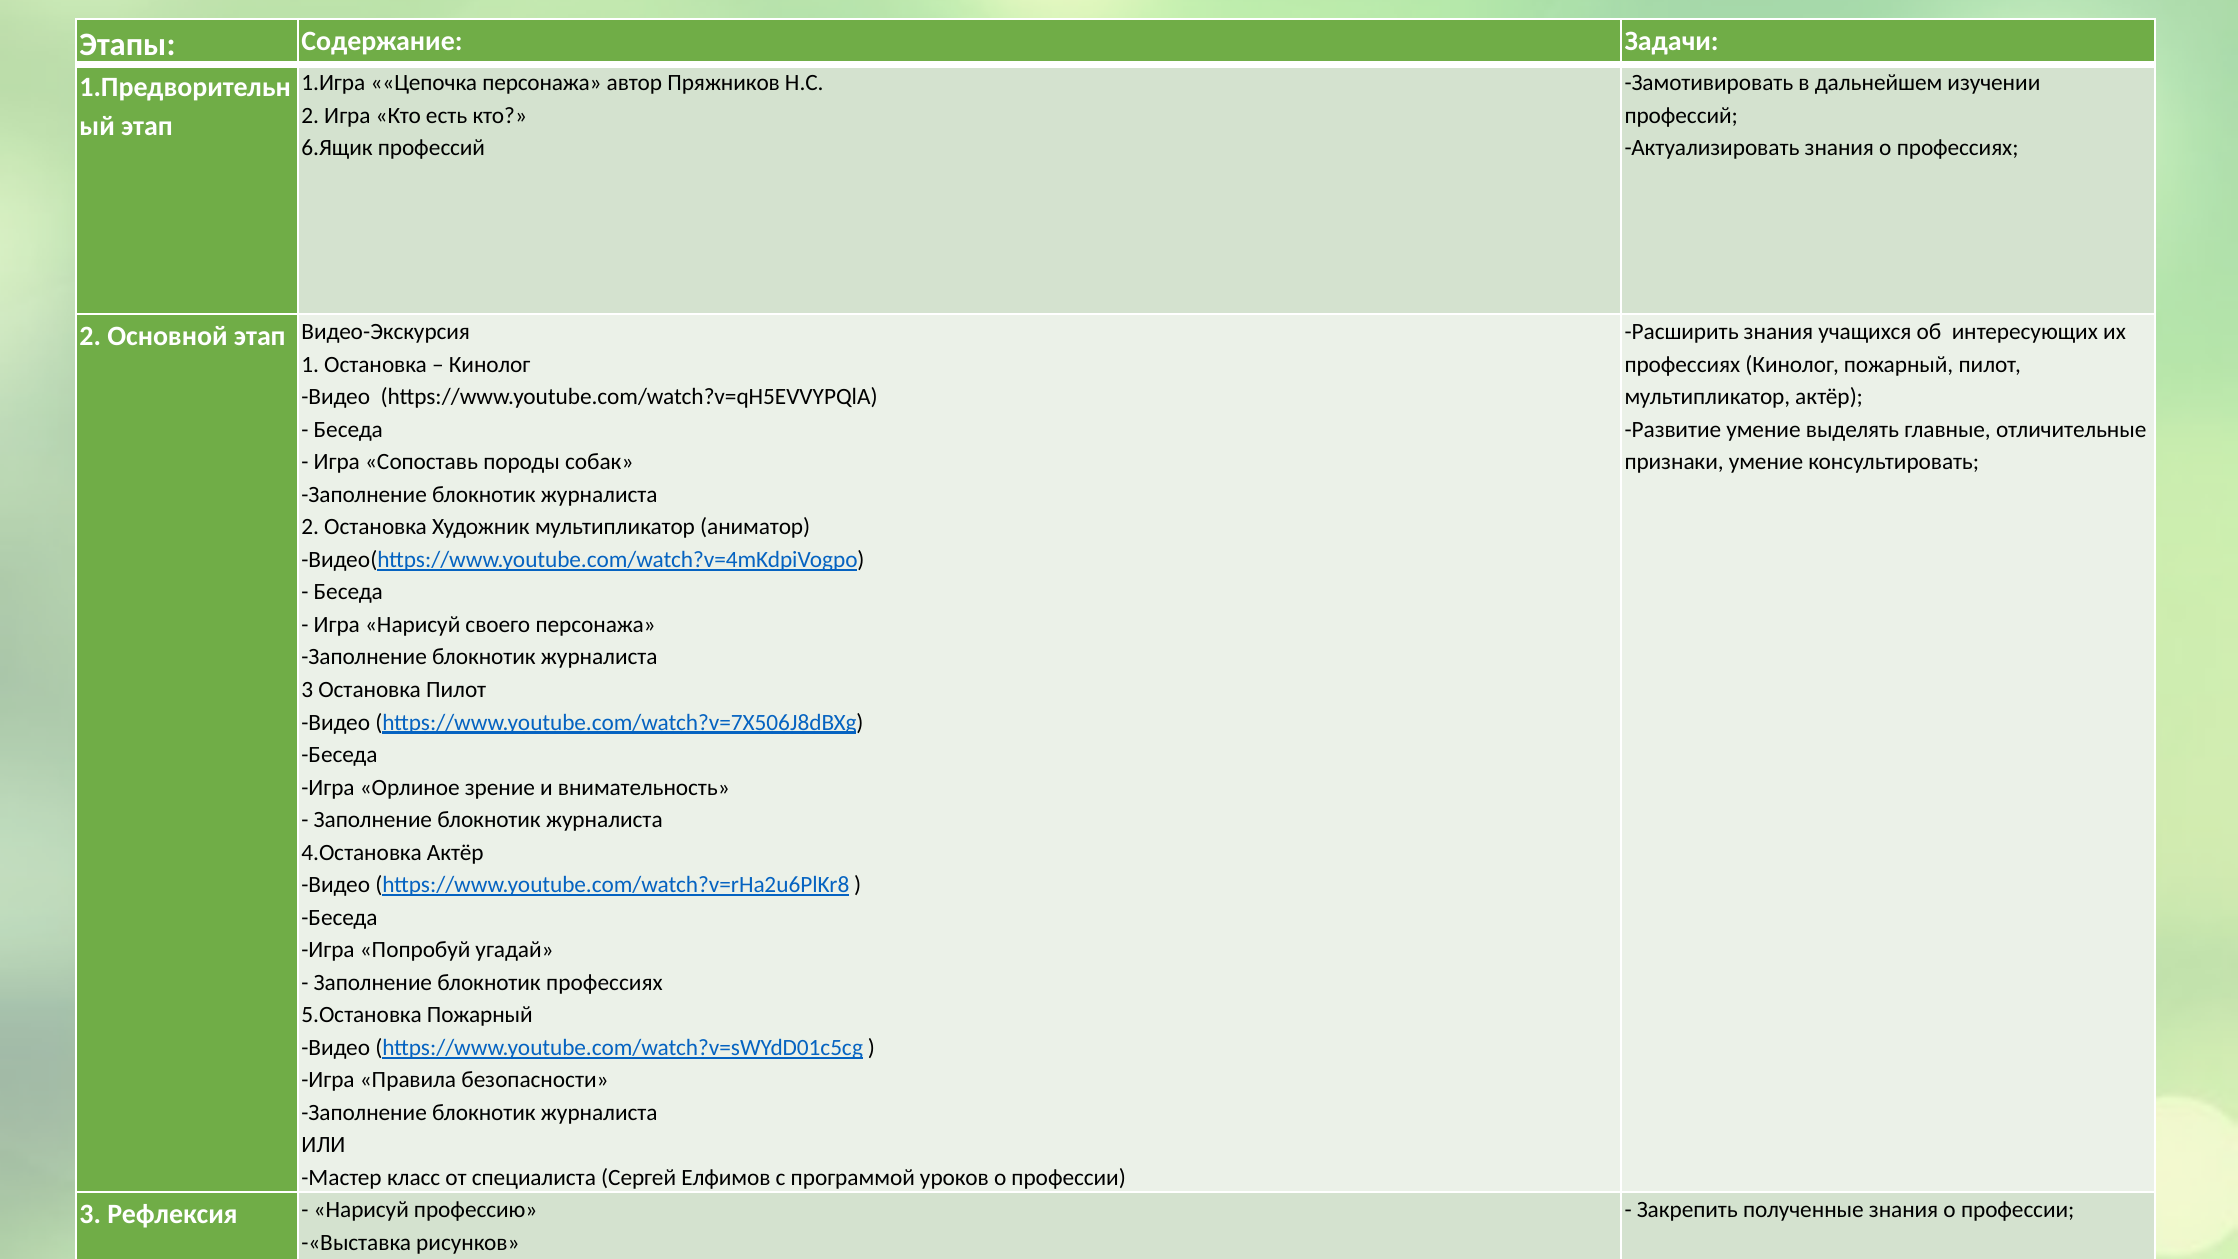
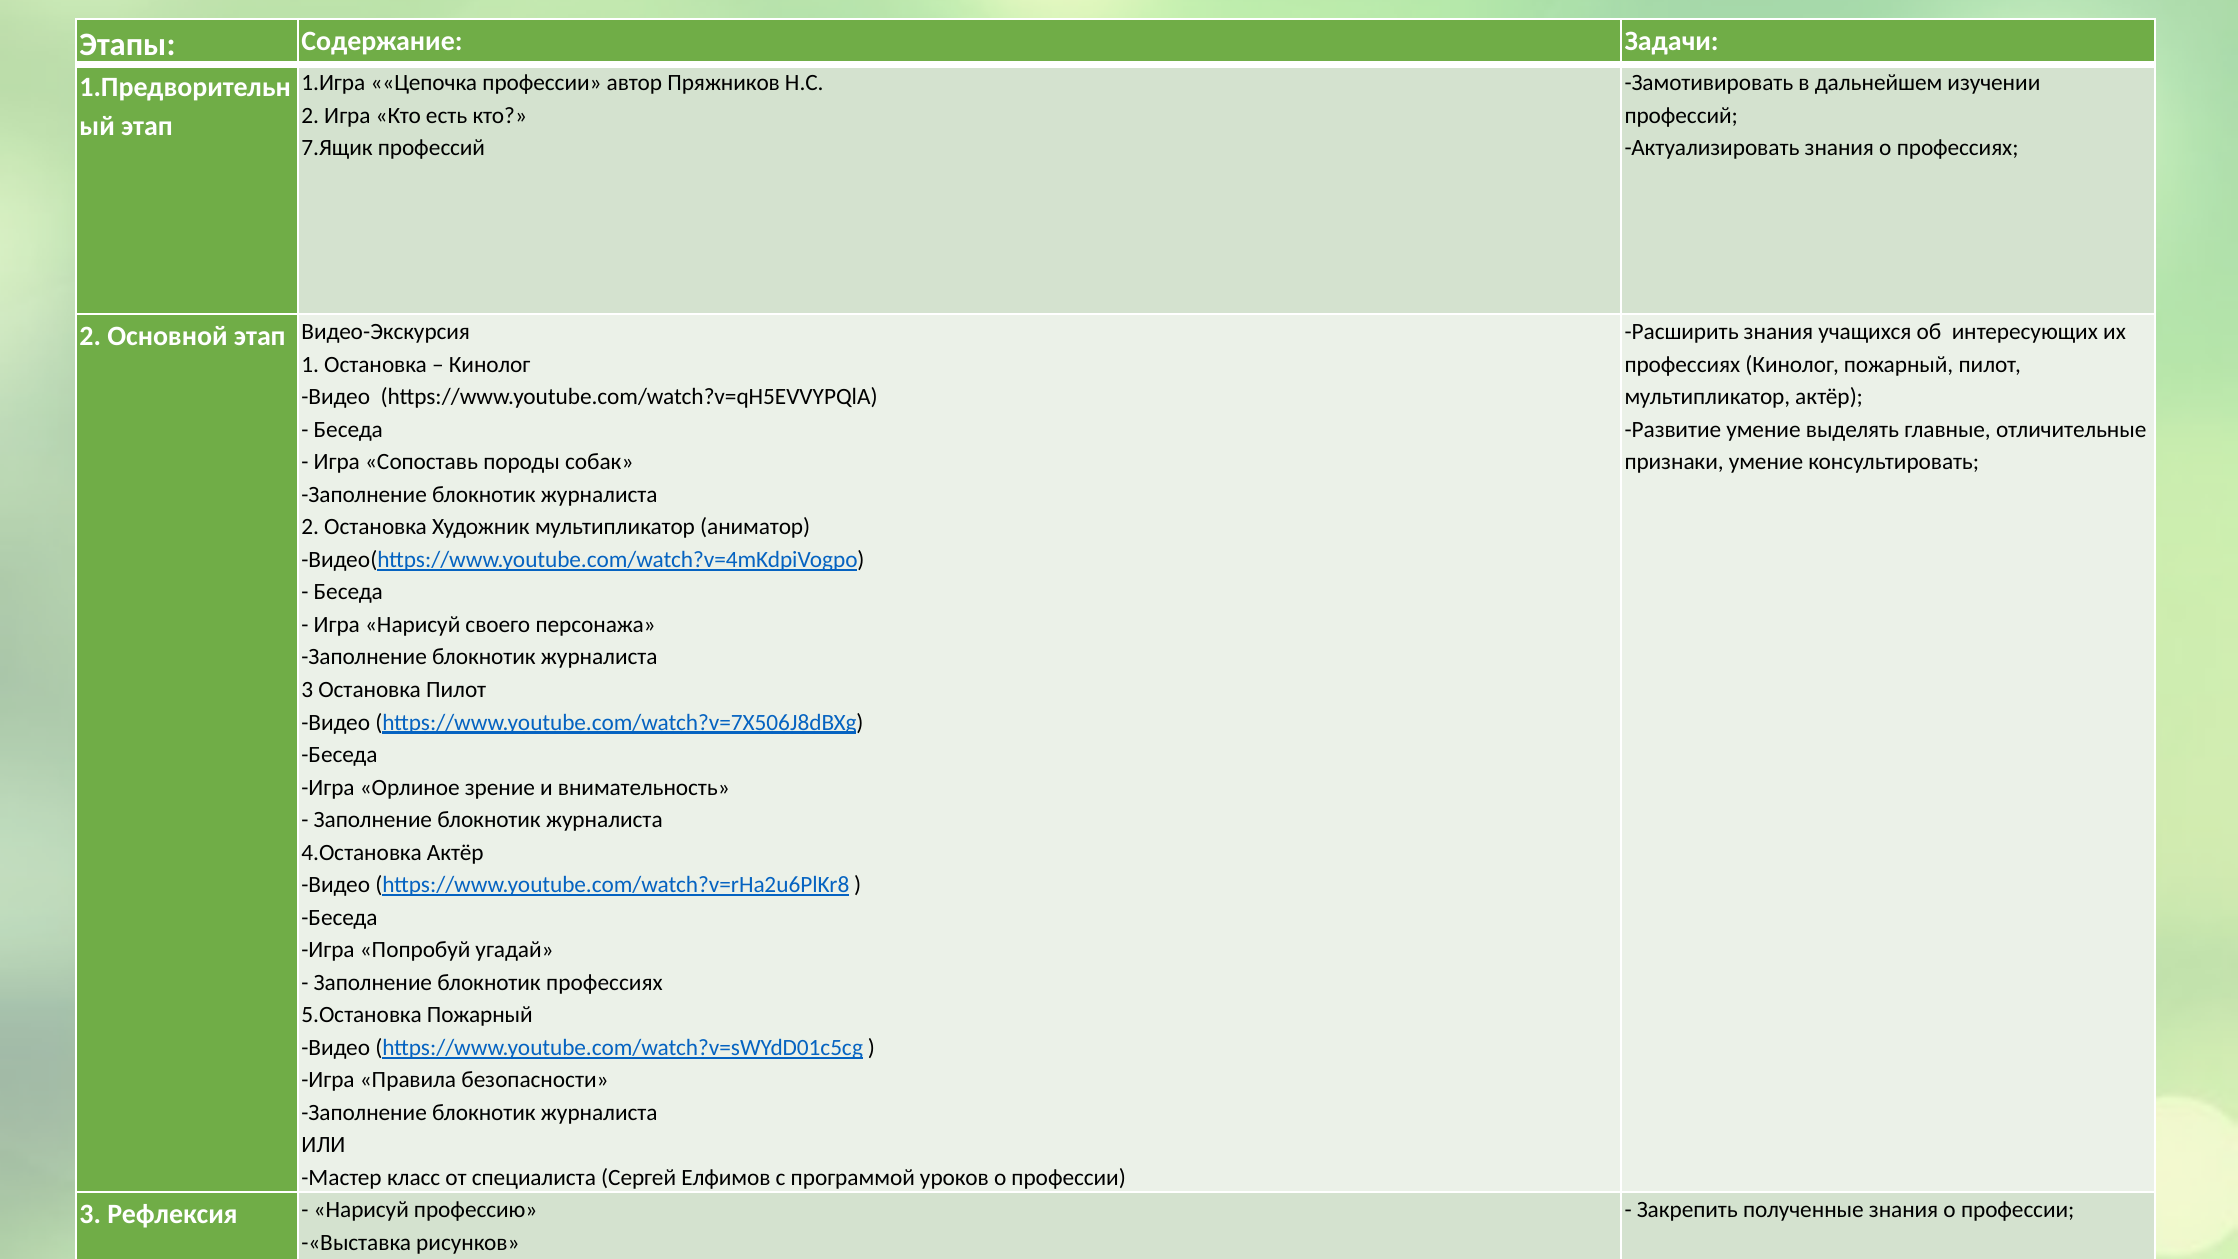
Цепочка персонажа: персонажа -> профессии (542, 83)
6.Ящик: 6.Ящик -> 7.Ящик (337, 148)
